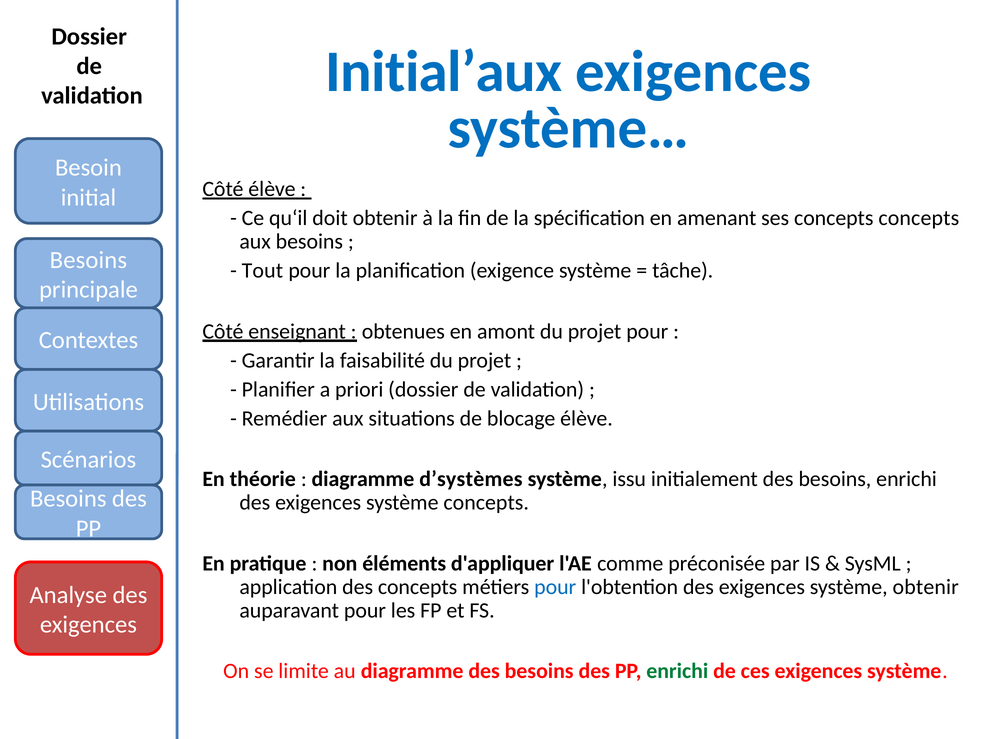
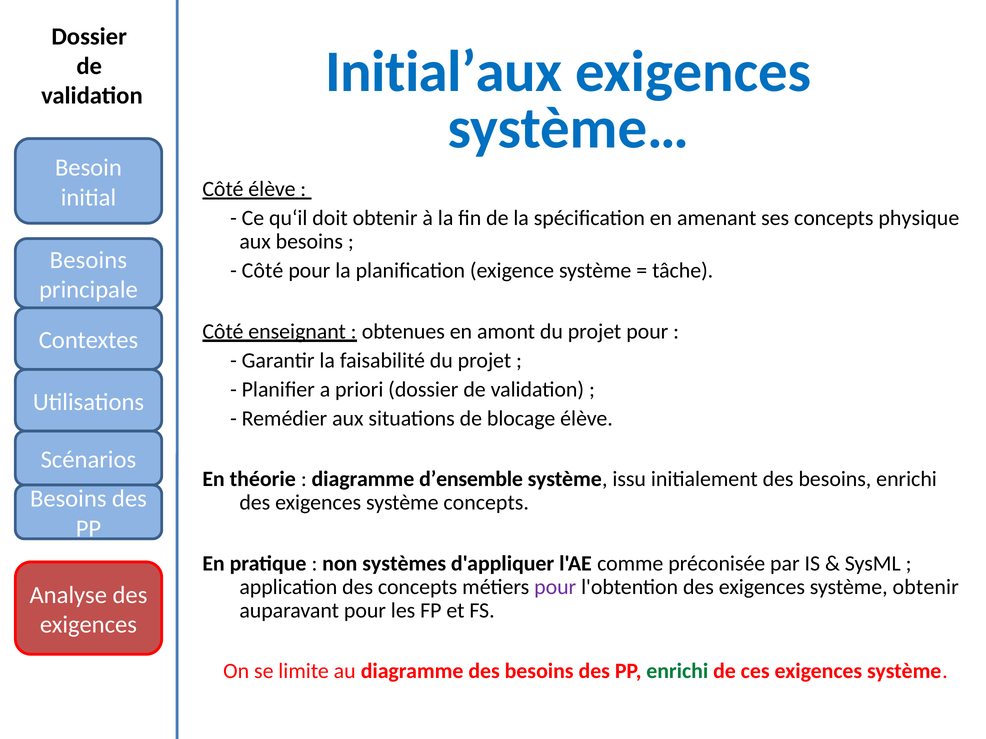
concepts concepts: concepts -> physique (919, 218)
Tout: Tout -> Côté (262, 271)
d’systèmes: d’systèmes -> d’ensemble (471, 479)
éléments: éléments -> systèmes (404, 564)
pour colour: blue -> purple (555, 587)
